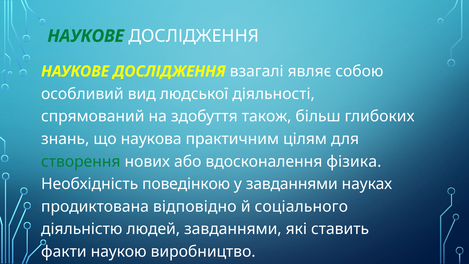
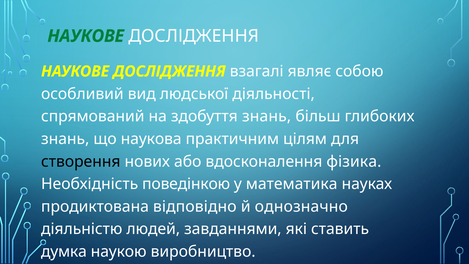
здобуття також: також -> знань (267, 116)
створення colour: green -> black (81, 161)
у завданнями: завданнями -> математика (292, 184)
соціального: соціального -> однозначно (301, 206)
факти: факти -> думка (64, 252)
